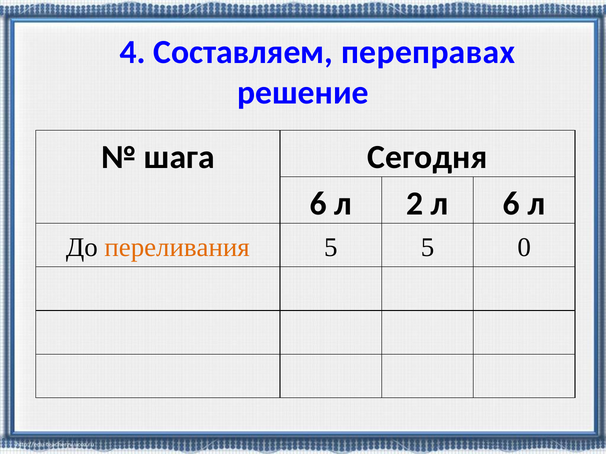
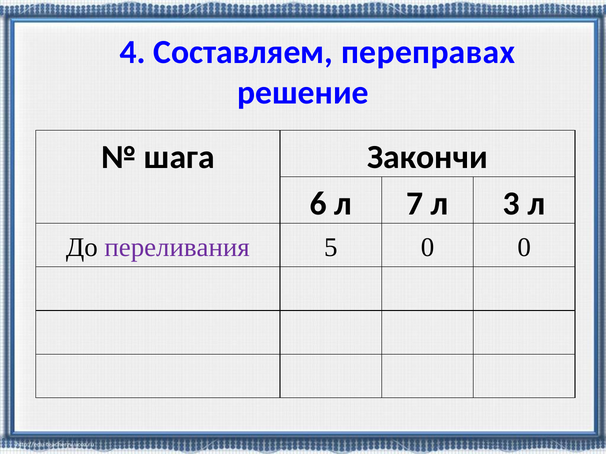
Сегодня: Сегодня -> Закончи (428, 158)
2: 2 -> 7 (415, 204)
л 6: 6 -> 3 (511, 204)
переливания colour: orange -> purple (177, 248)
5 5: 5 -> 0 (427, 248)
